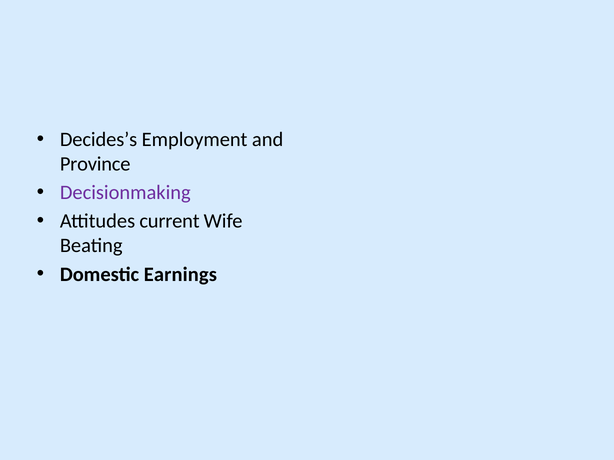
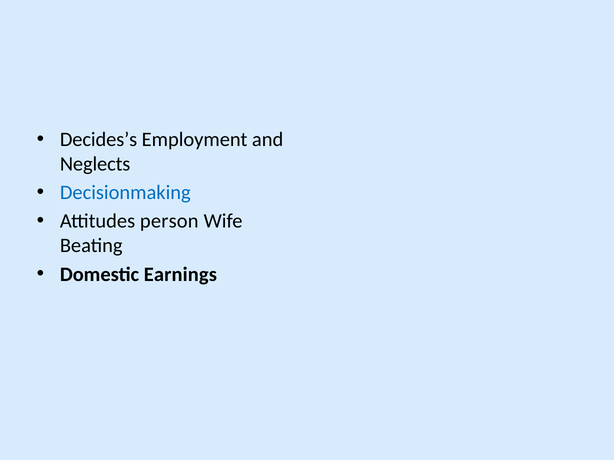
Province: Province -> Neglects (95, 164)
Decisionmaking colour: purple -> blue (125, 193)
current: current -> person (169, 221)
